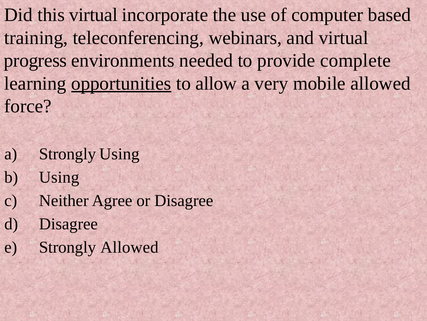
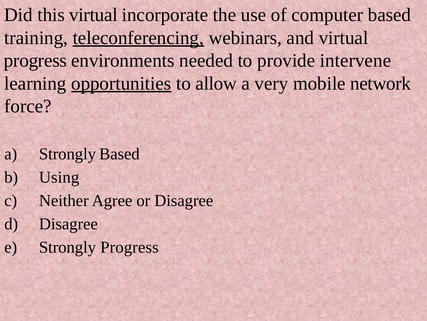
teleconferencing underline: none -> present (138, 38)
complete: complete -> intervene (356, 60)
mobile allowed: allowed -> network (381, 83)
Strongly Using: Using -> Based (119, 154)
Strongly Allowed: Allowed -> Progress (129, 247)
